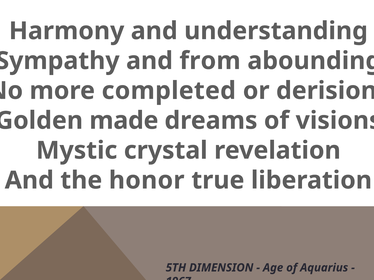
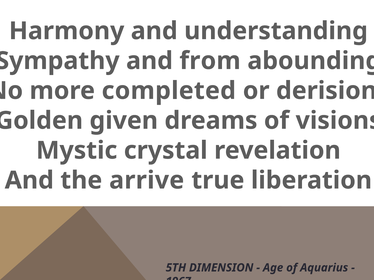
made: made -> given (124, 121)
honor: honor -> arrive (147, 181)
